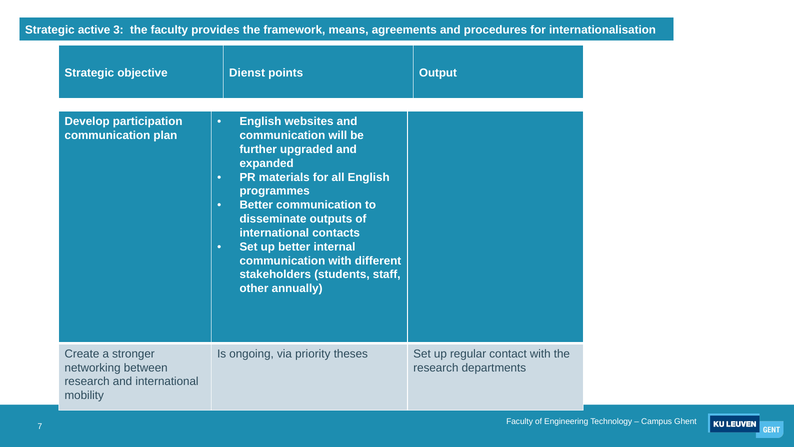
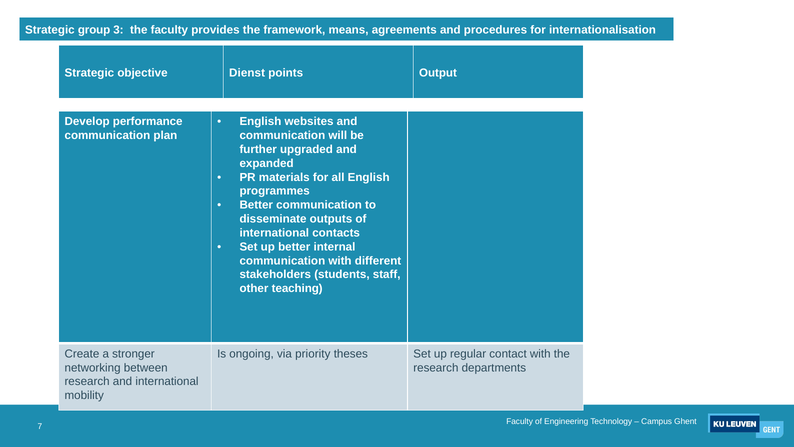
active: active -> group (94, 30)
participation: participation -> performance (148, 121)
annually: annually -> teaching (297, 288)
